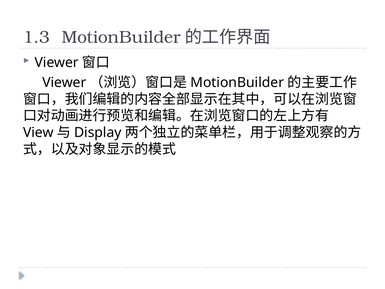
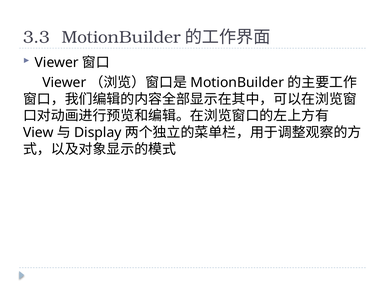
1.3: 1.3 -> 3.3 (36, 37)
